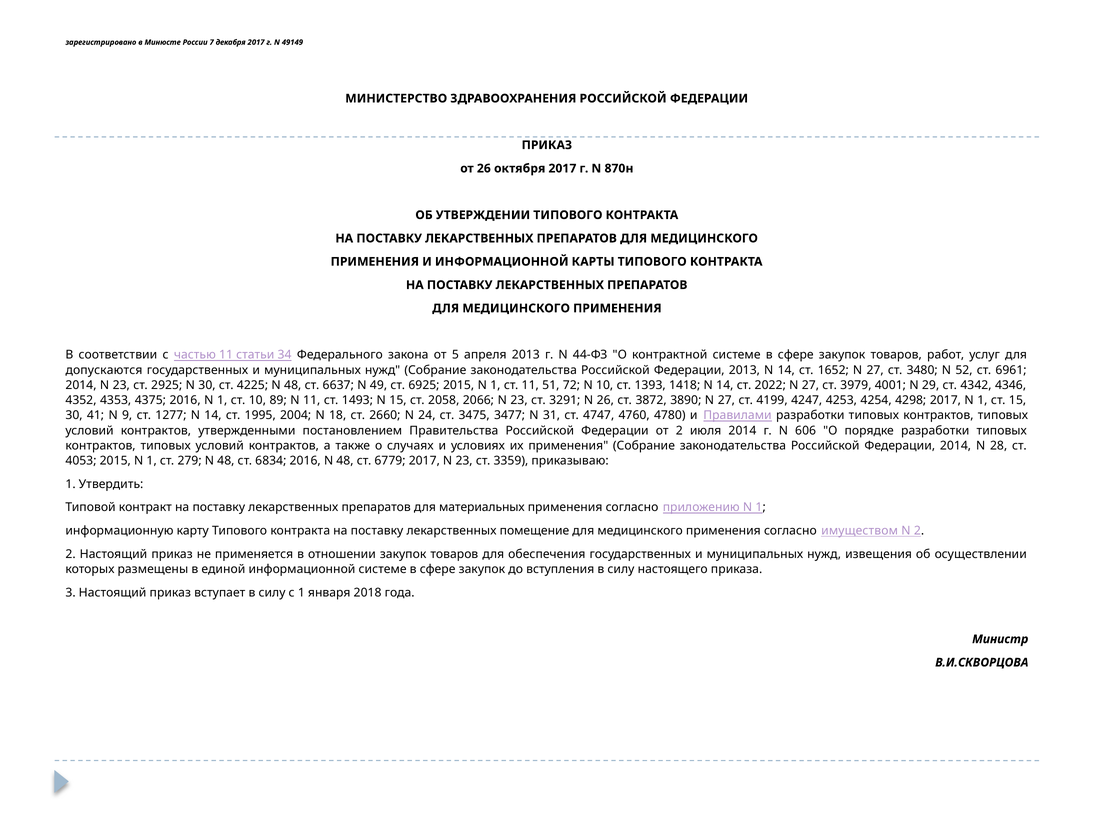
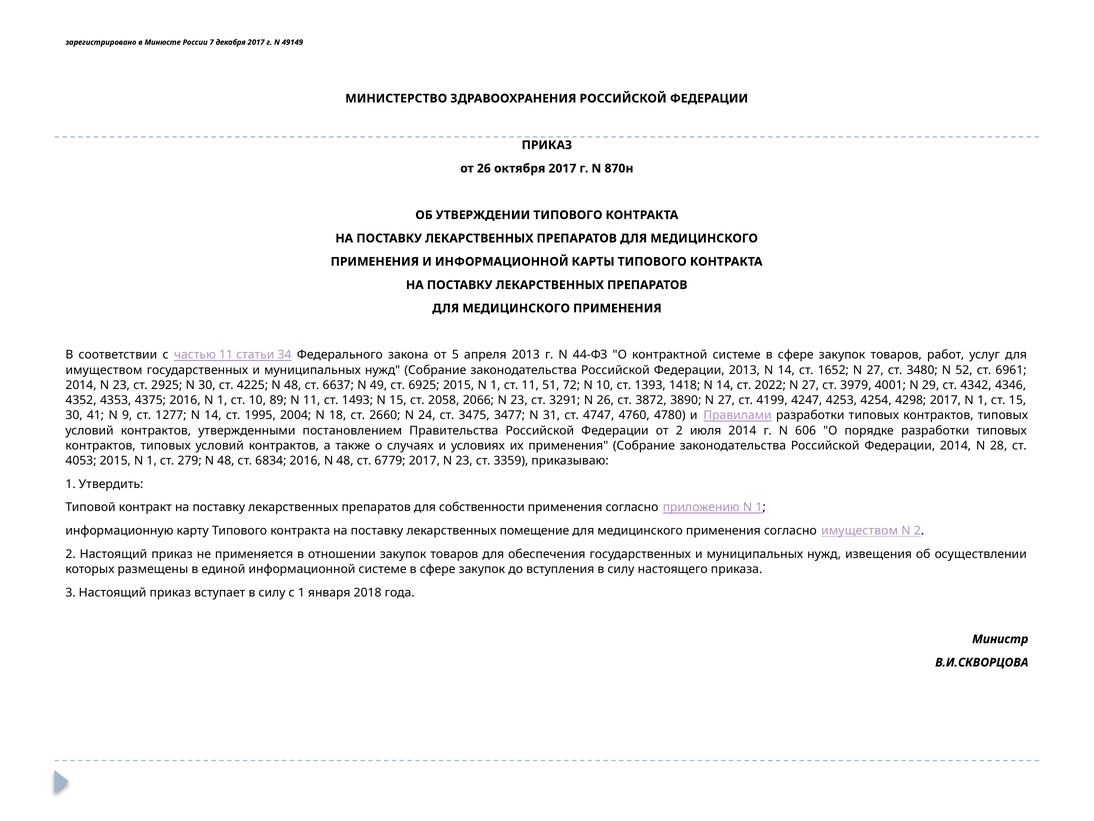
допускаются: допускаются -> имуществом (104, 370)
материальных: материальных -> собственности (482, 507)
